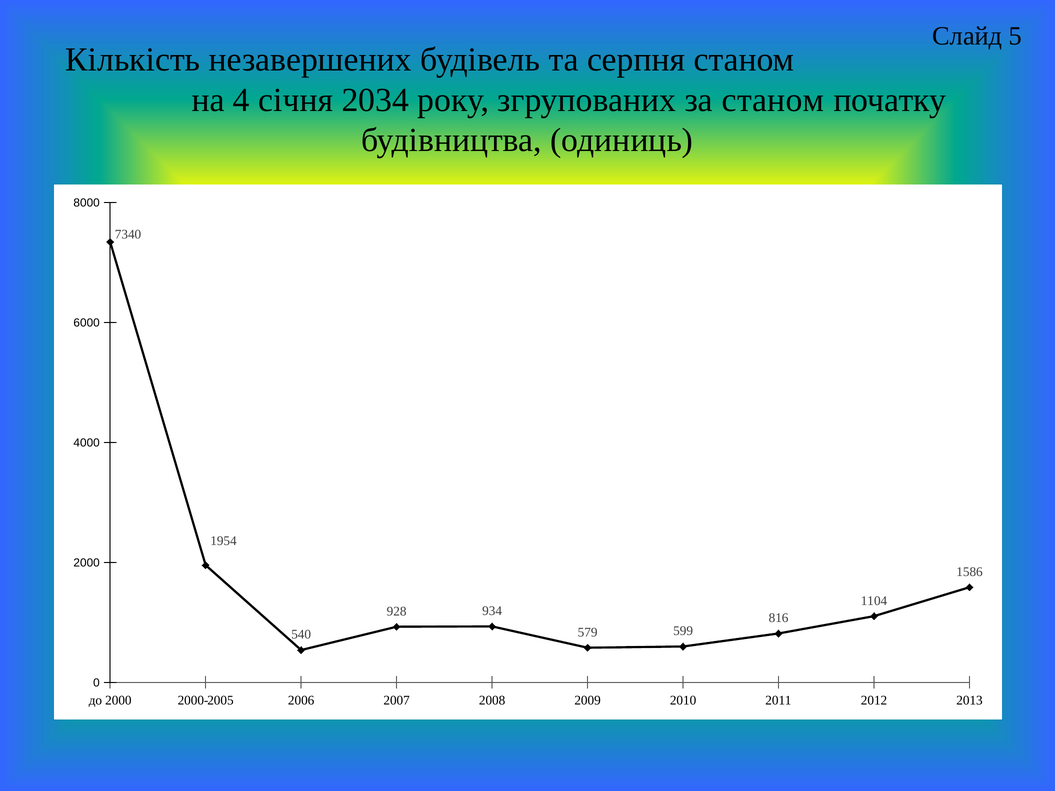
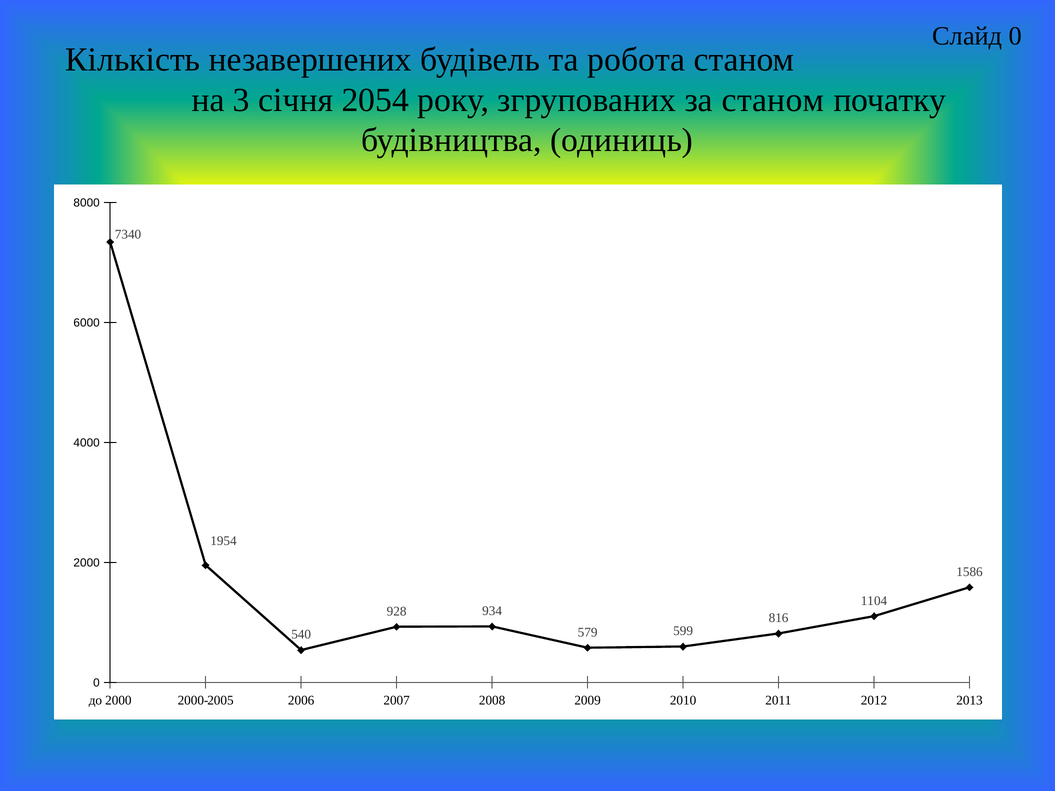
Слайд 5: 5 -> 0 (1015, 36)
серпня: серпня -> робота (636, 60)
4: 4 -> 3 (241, 100)
2034: 2034 -> 2054 (375, 100)
